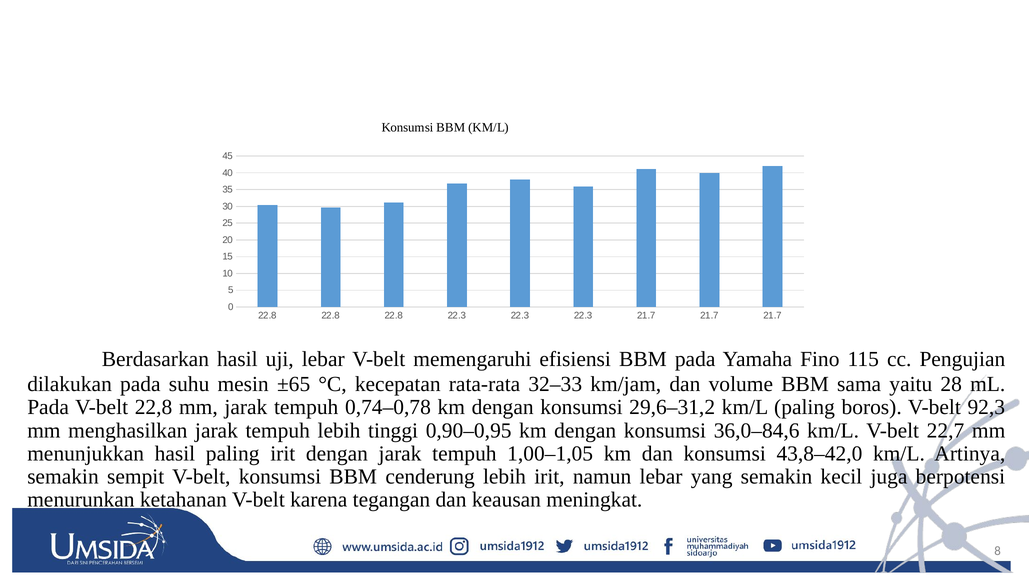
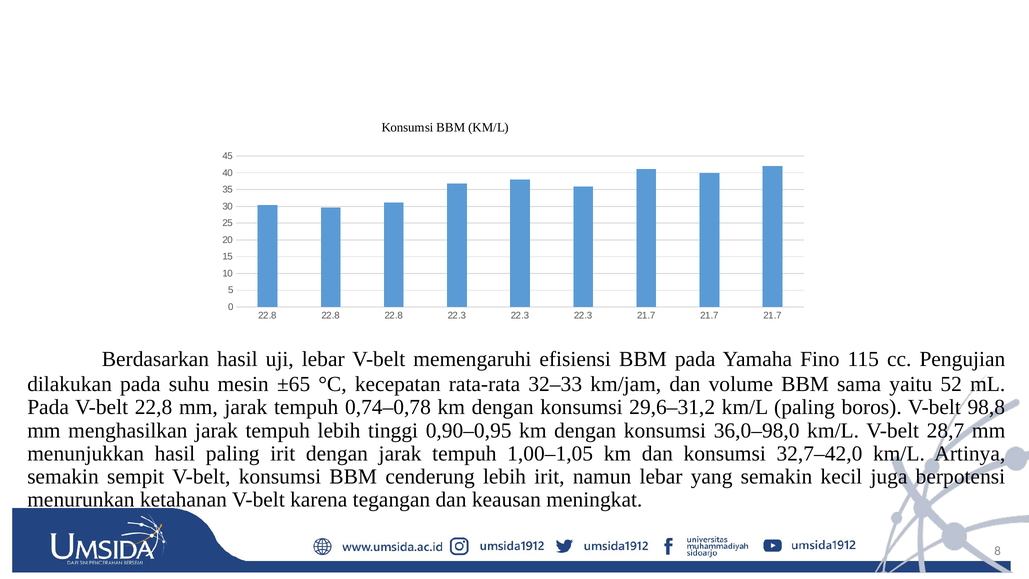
28: 28 -> 52 (951, 384)
92,3: 92,3 -> 98,8 (986, 407)
36,0–84,6: 36,0–84,6 -> 36,0–98,0 (757, 430)
22,7: 22,7 -> 28,7 (946, 430)
43,8–42,0: 43,8–42,0 -> 32,7–42,0 (819, 453)
